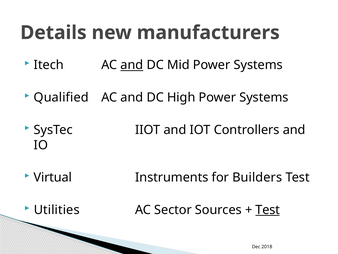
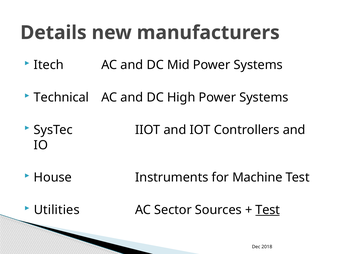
and underline: present -> none (132, 65)
Qualified: Qualified -> Technical (61, 97)
Virtual: Virtual -> House (53, 177)
Builders: Builders -> Machine (257, 177)
